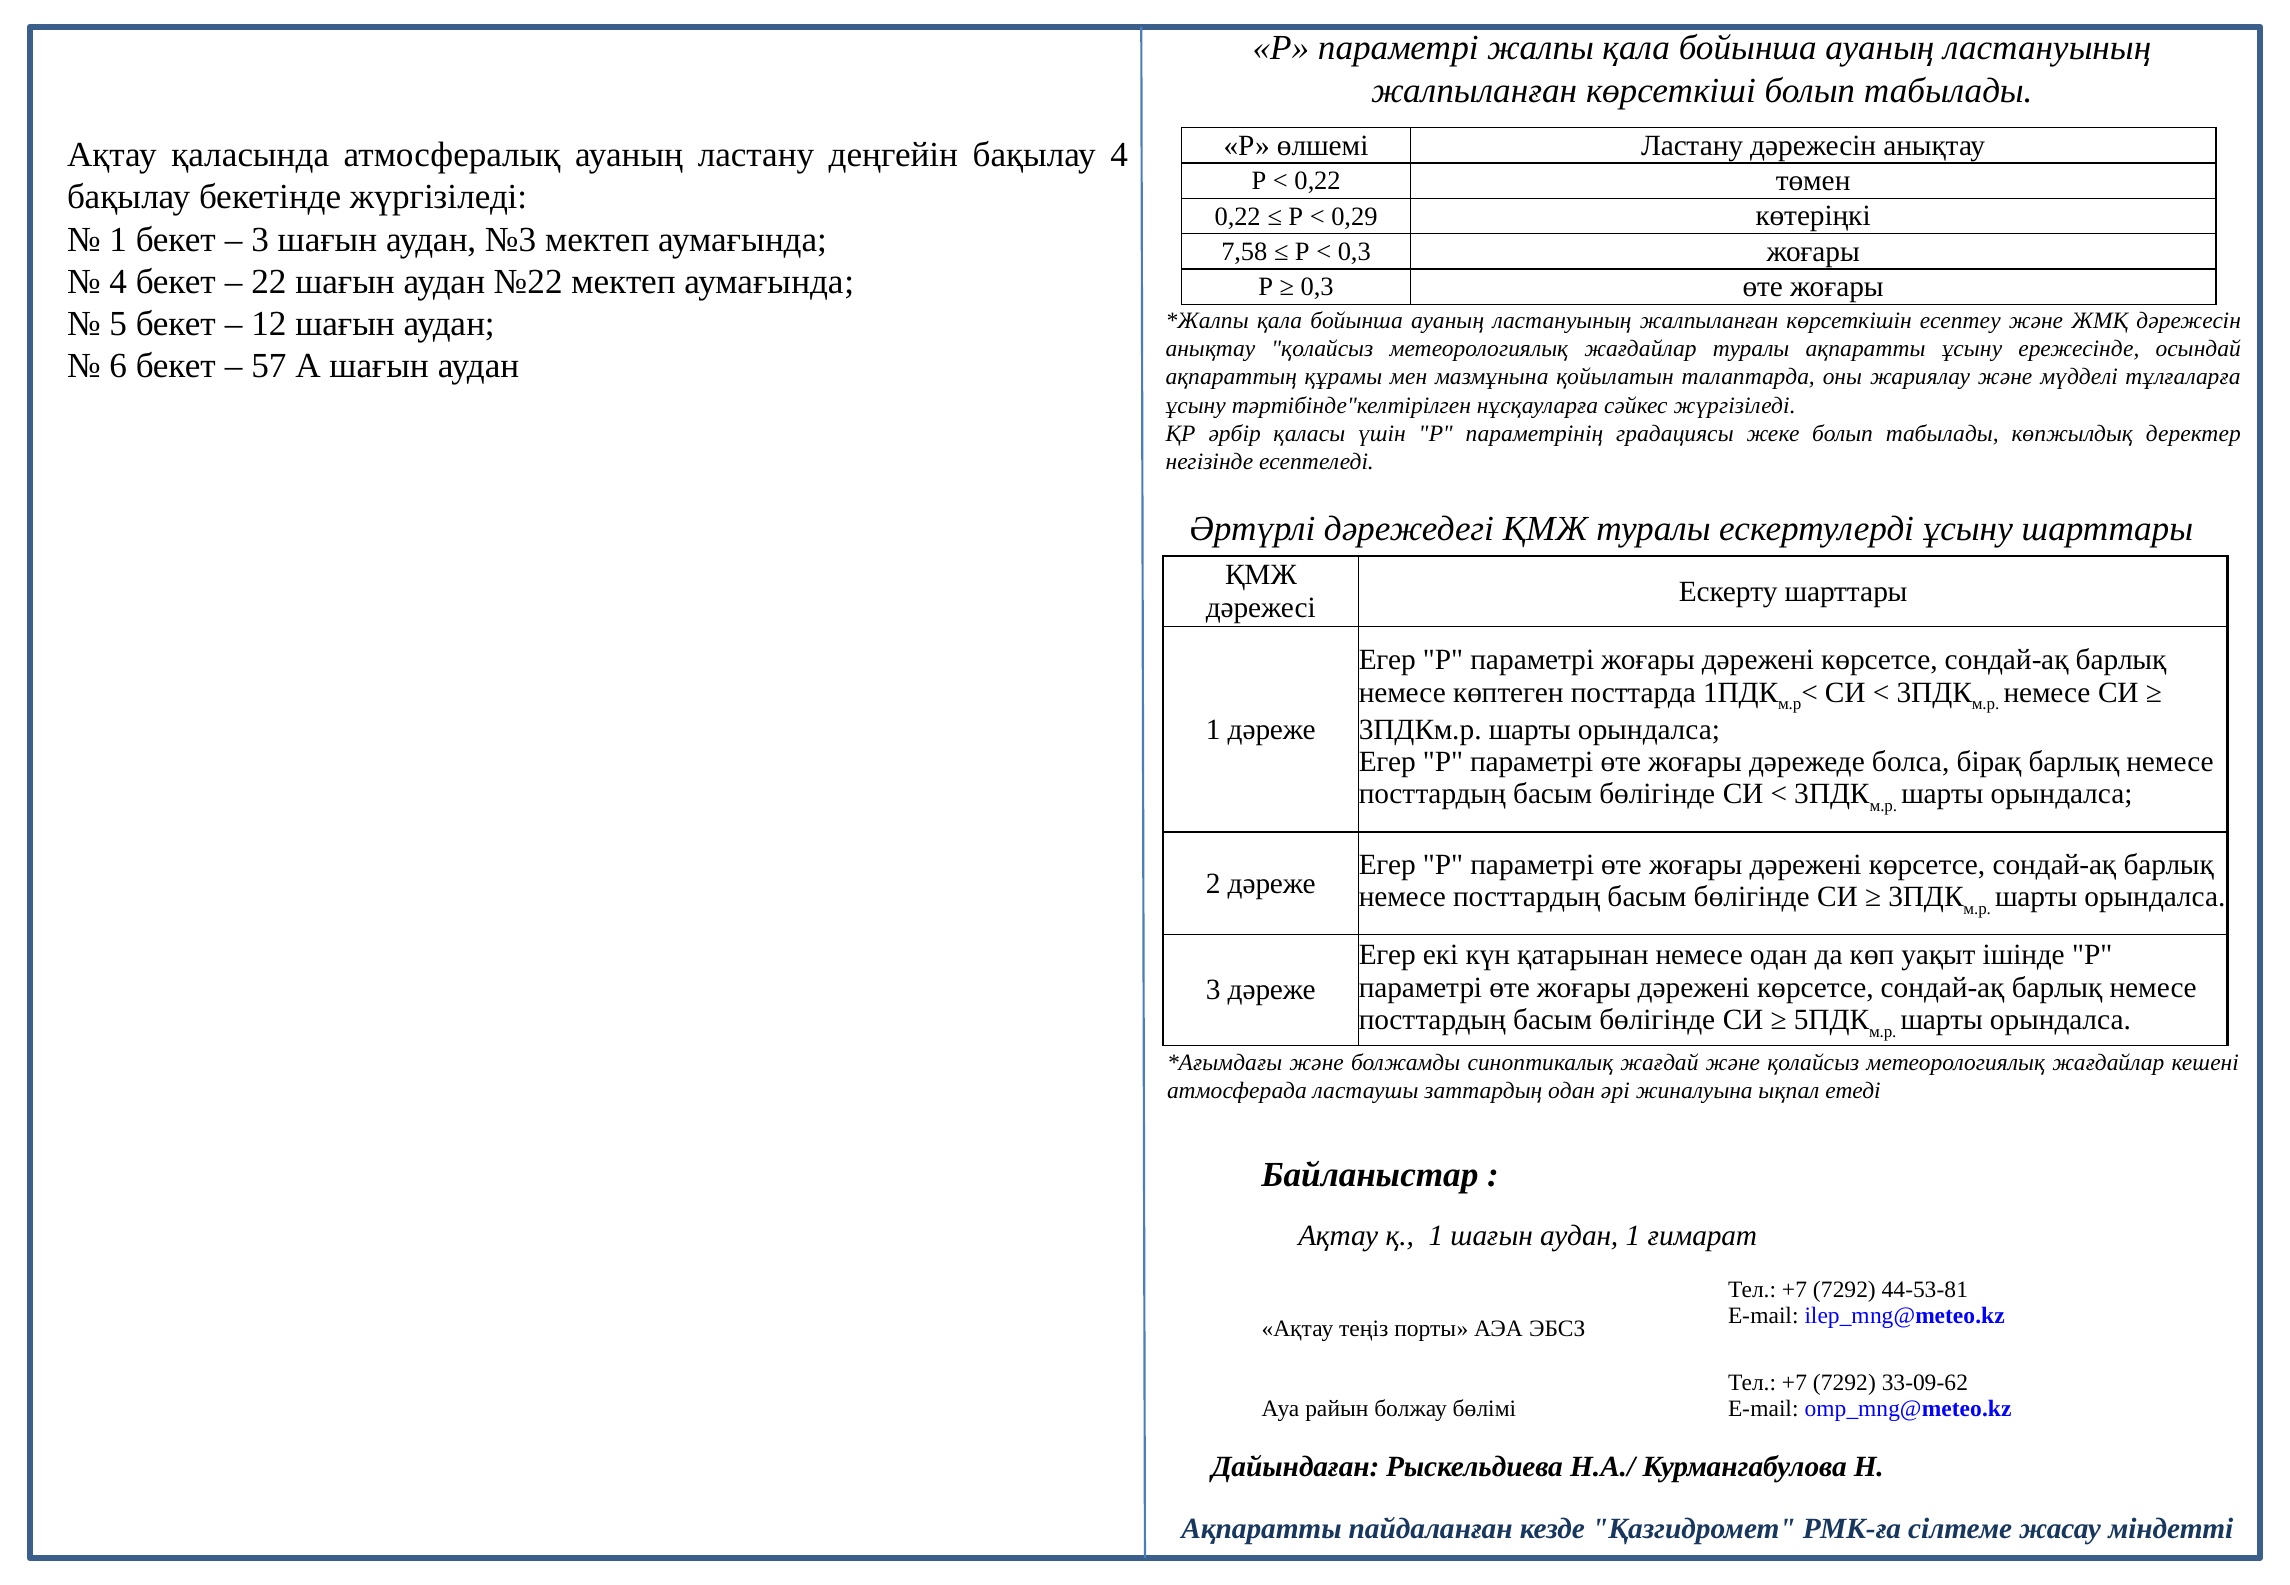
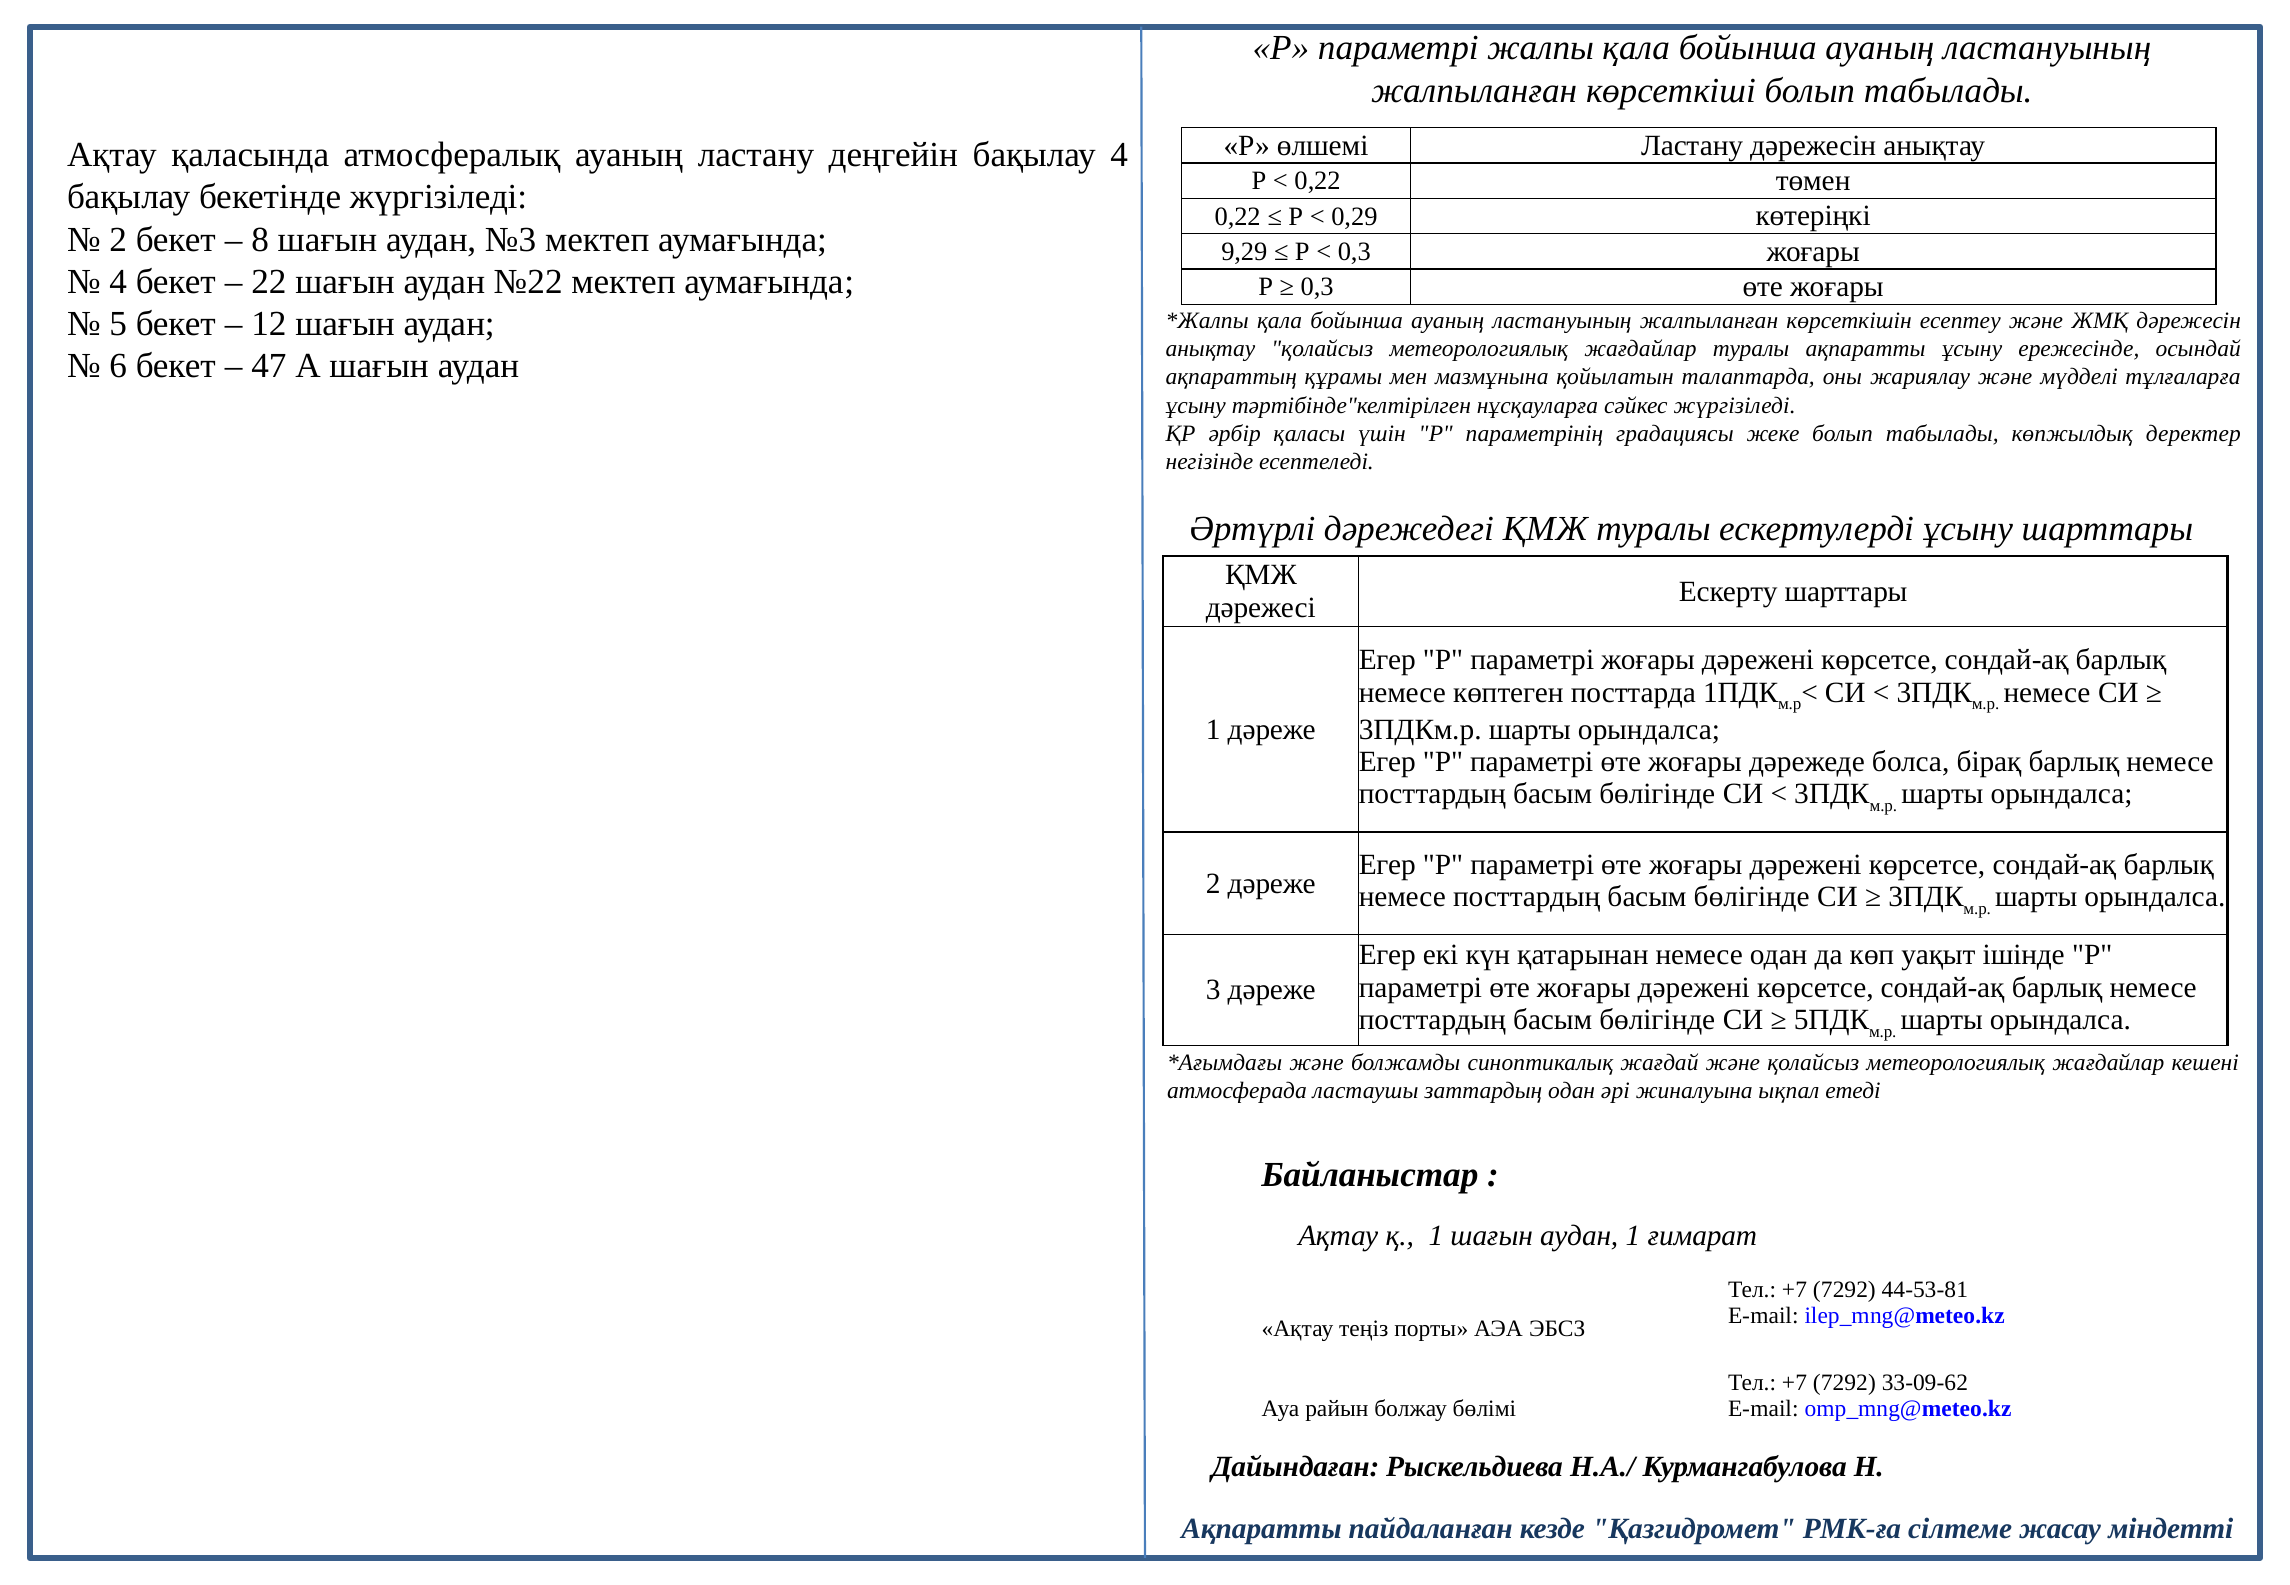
1: 1 -> 2 (118, 240)
3: 3 -> 8 (260, 240)
7,58: 7,58 -> 9,29 (1244, 252)
57: 57 -> 47 (269, 366)
